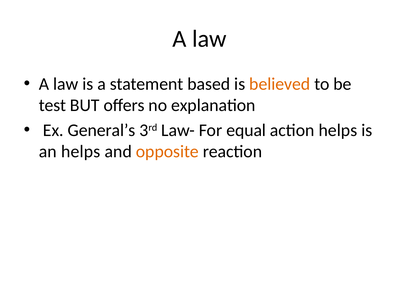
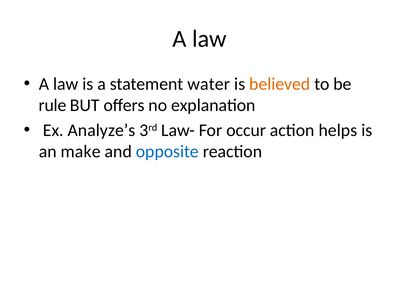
based: based -> water (209, 84)
test: test -> rule (52, 105)
General’s: General’s -> Analyze’s (101, 130)
equal: equal -> occur (246, 130)
an helps: helps -> make (81, 151)
opposite colour: orange -> blue (167, 151)
